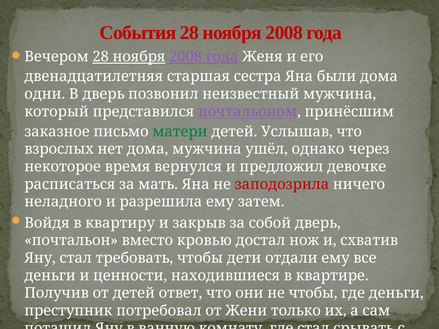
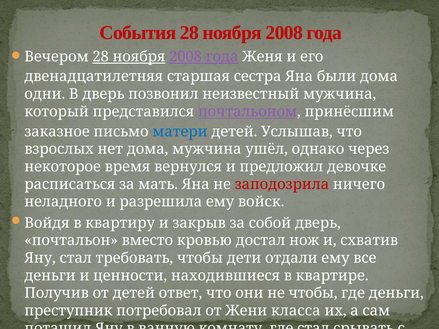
матери colour: green -> blue (180, 132)
затем: затем -> войск (261, 202)
только: только -> класса (296, 311)
